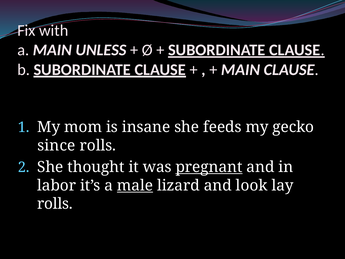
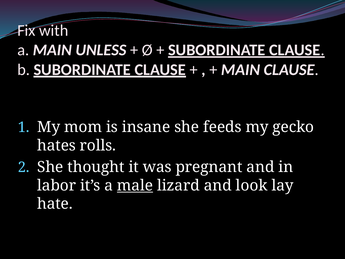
since: since -> hates (57, 145)
pregnant underline: present -> none (209, 167)
rolls: rolls -> hate (55, 204)
